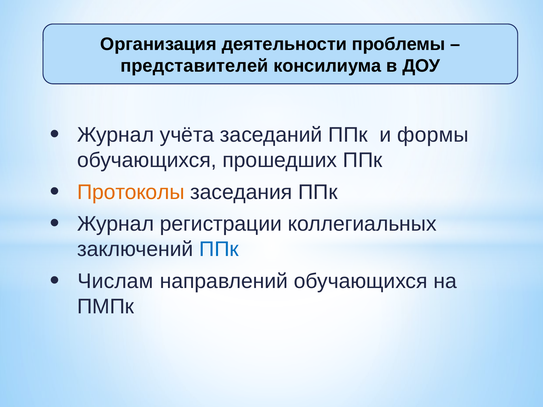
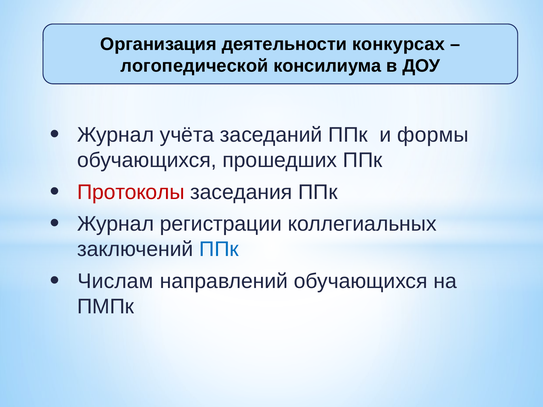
проблемы: проблемы -> конкурсах (398, 44)
представителей: представителей -> логопедической (194, 66)
Протоколы colour: orange -> red (131, 192)
